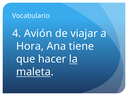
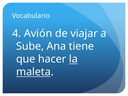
Hora: Hora -> Sube (30, 46)
